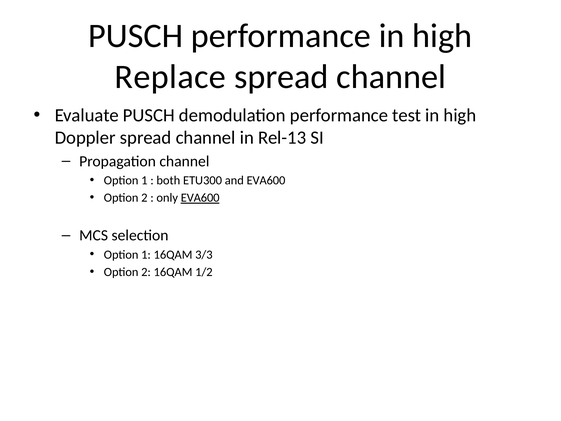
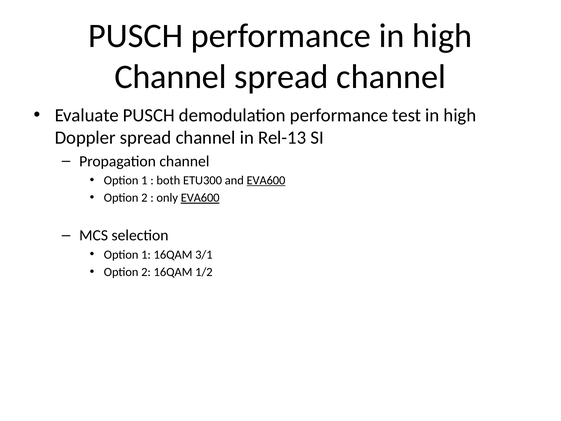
Replace: Replace -> Channel (171, 77)
EVA600 underline: none -> present (266, 180)
3/3: 3/3 -> 3/1 (204, 254)
